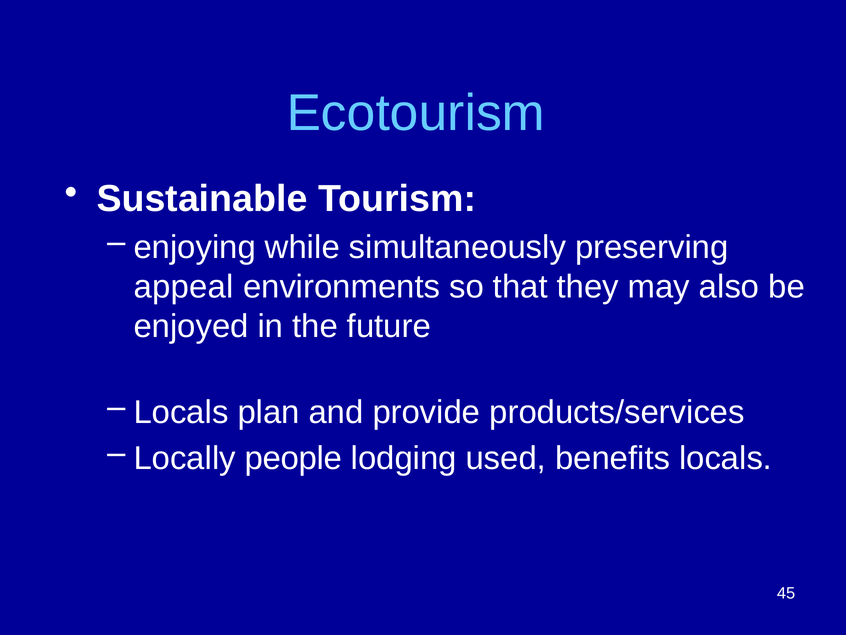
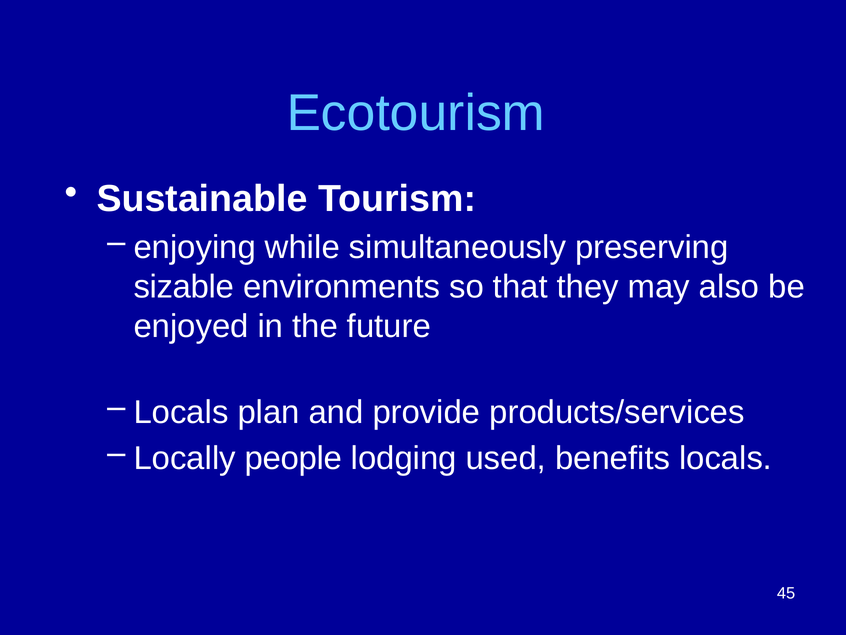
appeal: appeal -> sizable (184, 287)
